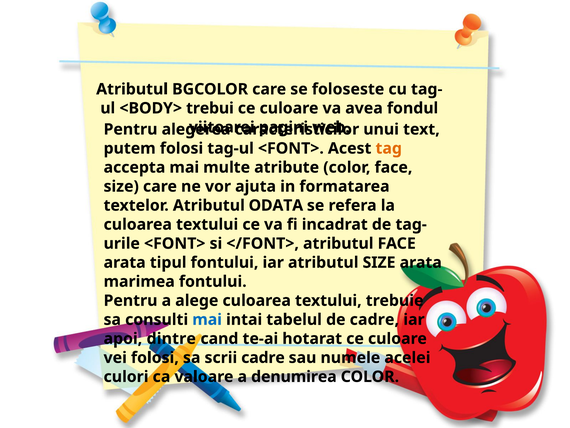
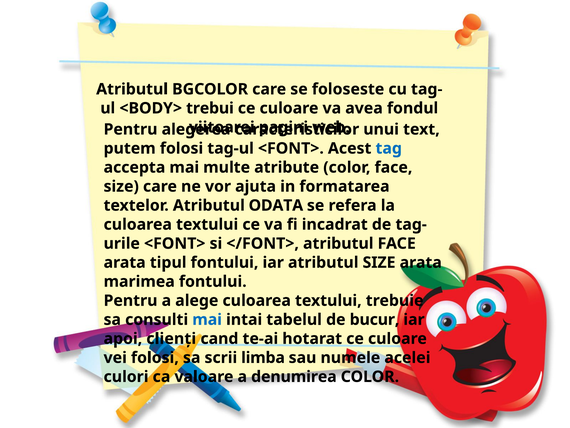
tag colour: orange -> blue (389, 148)
de cadre: cadre -> bucur (375, 319)
dintre: dintre -> clienţi (171, 338)
scrii cadre: cadre -> limba (263, 357)
